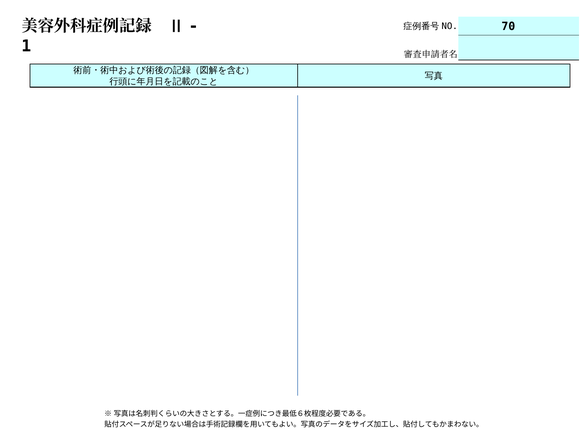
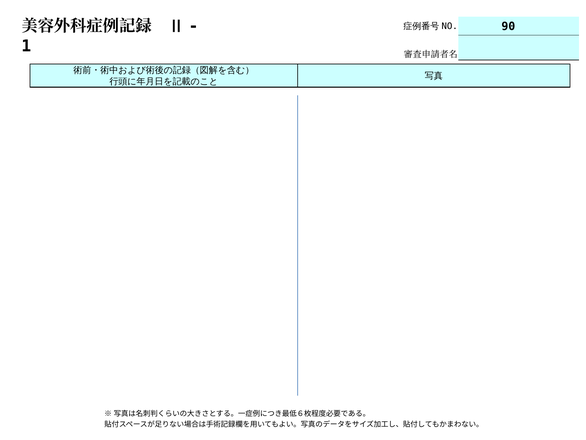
70: 70 -> 90 (508, 26)
